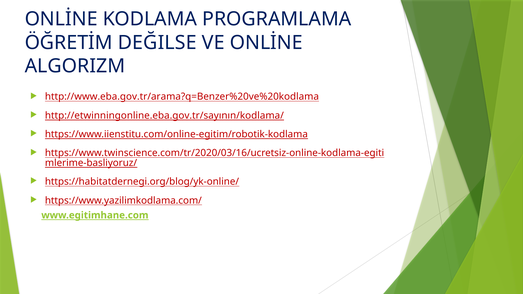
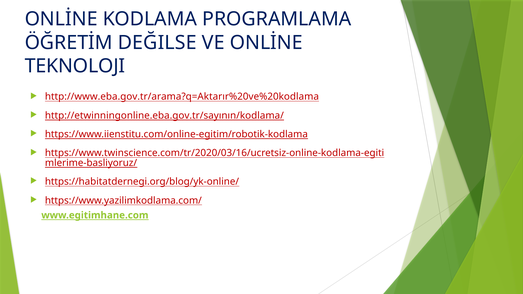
ALGORIZM: ALGORIZM -> TEKNOLOJI (75, 66)
http://www.eba.gov.tr/arama?q=Benzer%20ve%20kodlama: http://www.eba.gov.tr/arama?q=Benzer%20ve%20kodlama -> http://www.eba.gov.tr/arama?q=Aktarır%20ve%20kodlama (182, 97)
